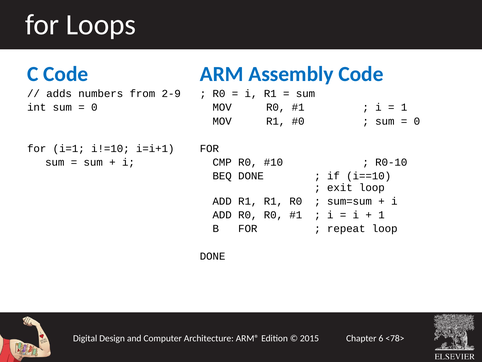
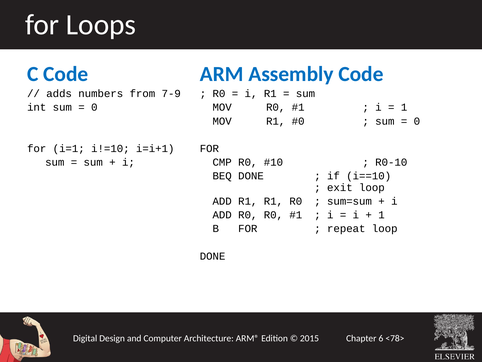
2-9: 2-9 -> 7-9 (171, 94)
